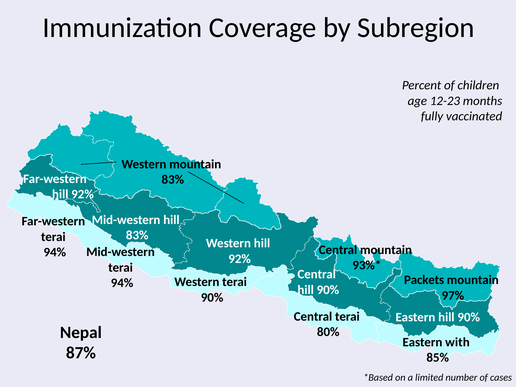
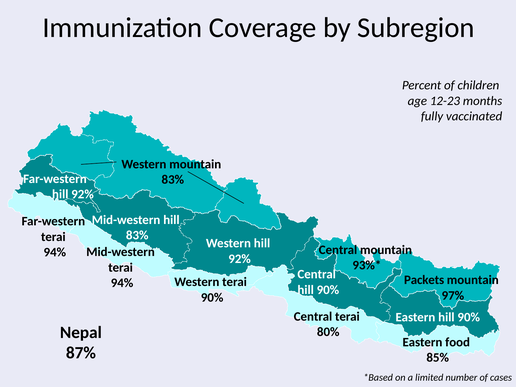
with: with -> food (458, 342)
